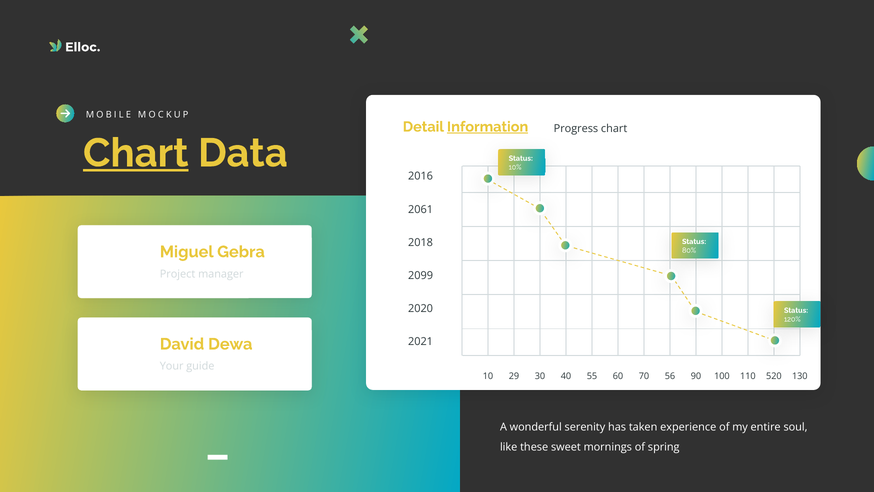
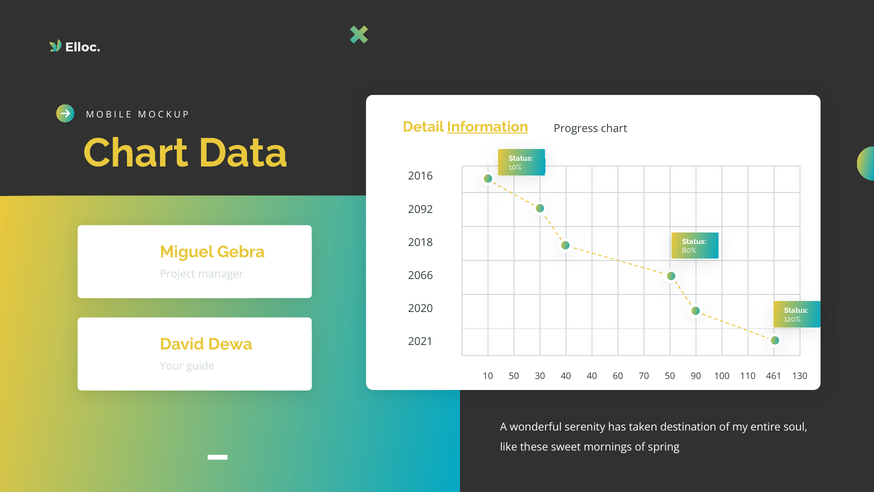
Chart underline: present -> none (136, 153)
2061: 2061 -> 2092 (421, 209)
2099: 2099 -> 2066 (421, 275)
10 29: 29 -> 50 (514, 376)
40 55: 55 -> 40 (592, 376)
70 56: 56 -> 50 (670, 376)
520: 520 -> 461 (774, 376)
experience: experience -> destination (688, 427)
